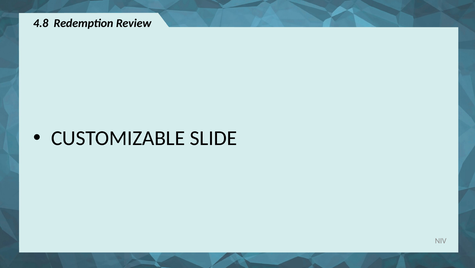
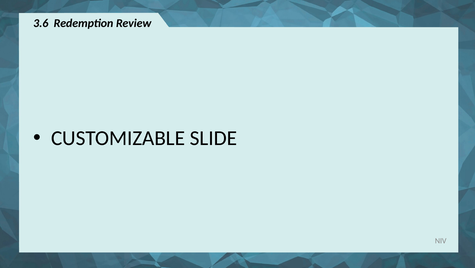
4.8: 4.8 -> 3.6 (41, 23)
